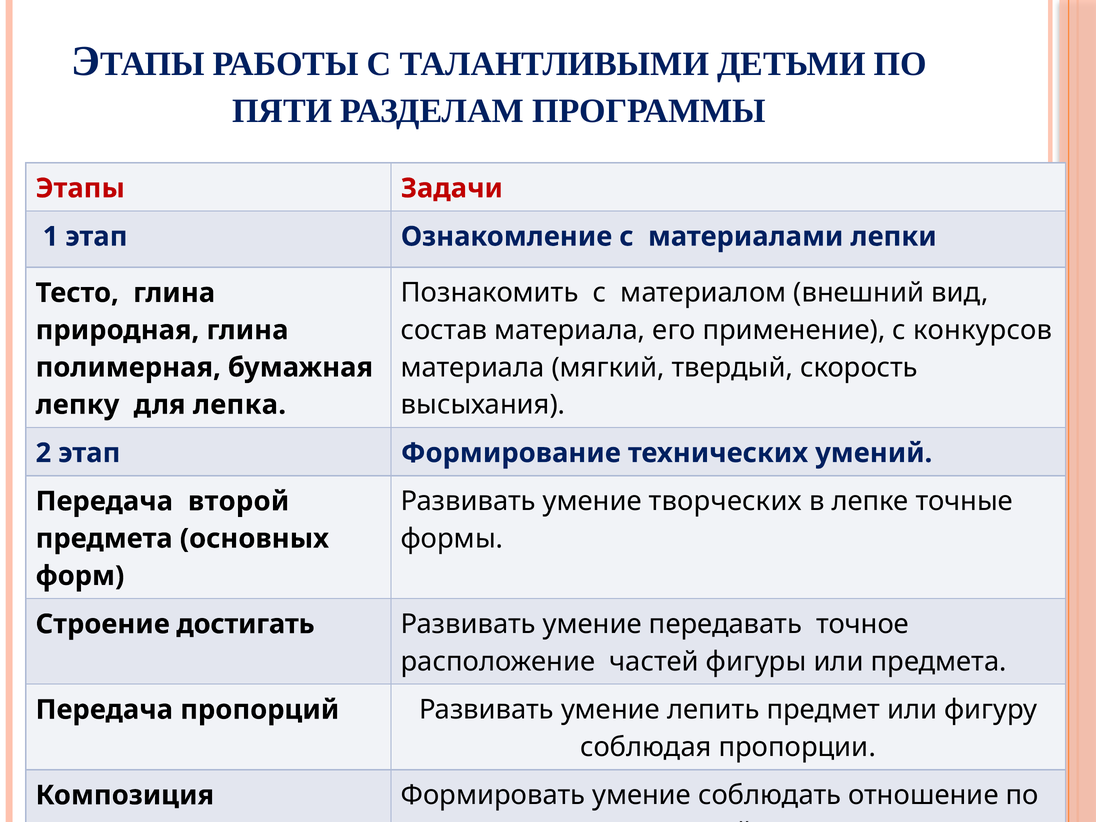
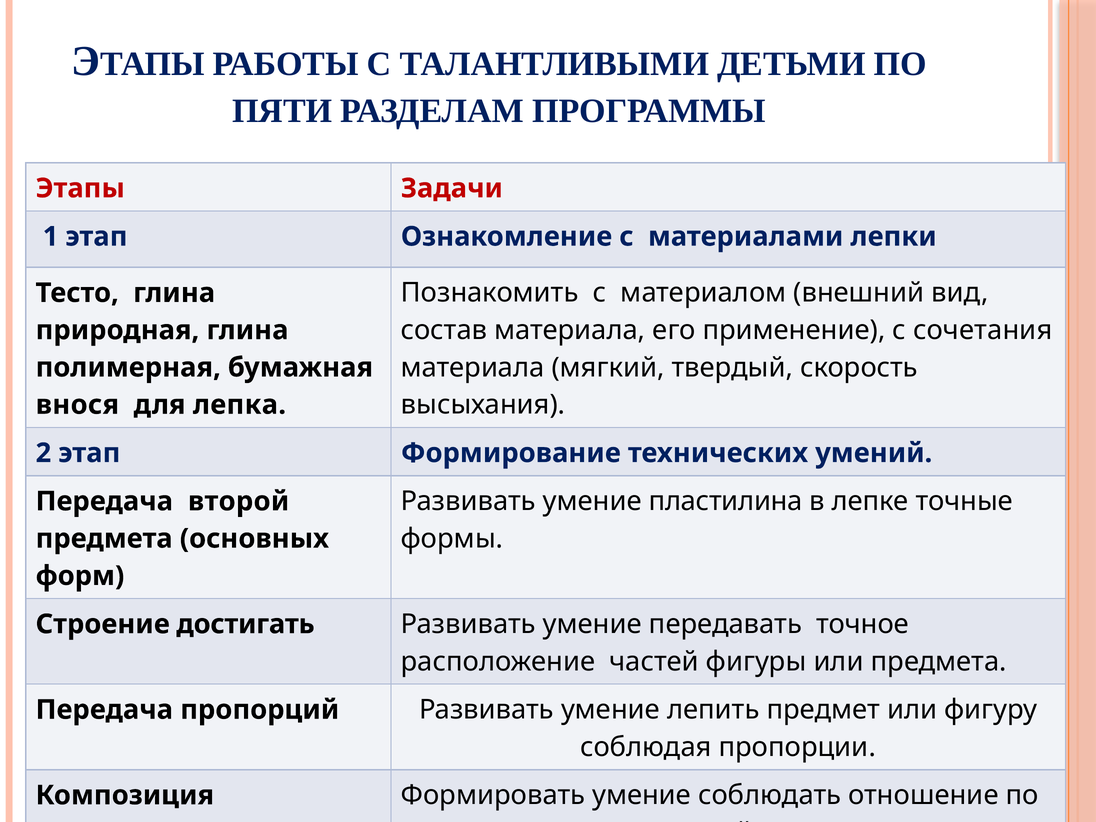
конкурсов: конкурсов -> сочетания (983, 330)
лепку: лепку -> внося (77, 405)
творческих: творческих -> пластилина (726, 501)
